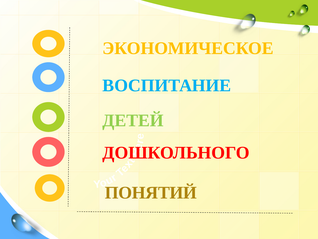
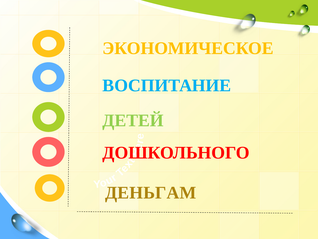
ПОНЯТИЙ: ПОНЯТИЙ -> ДЕНЬГАМ (151, 192)
